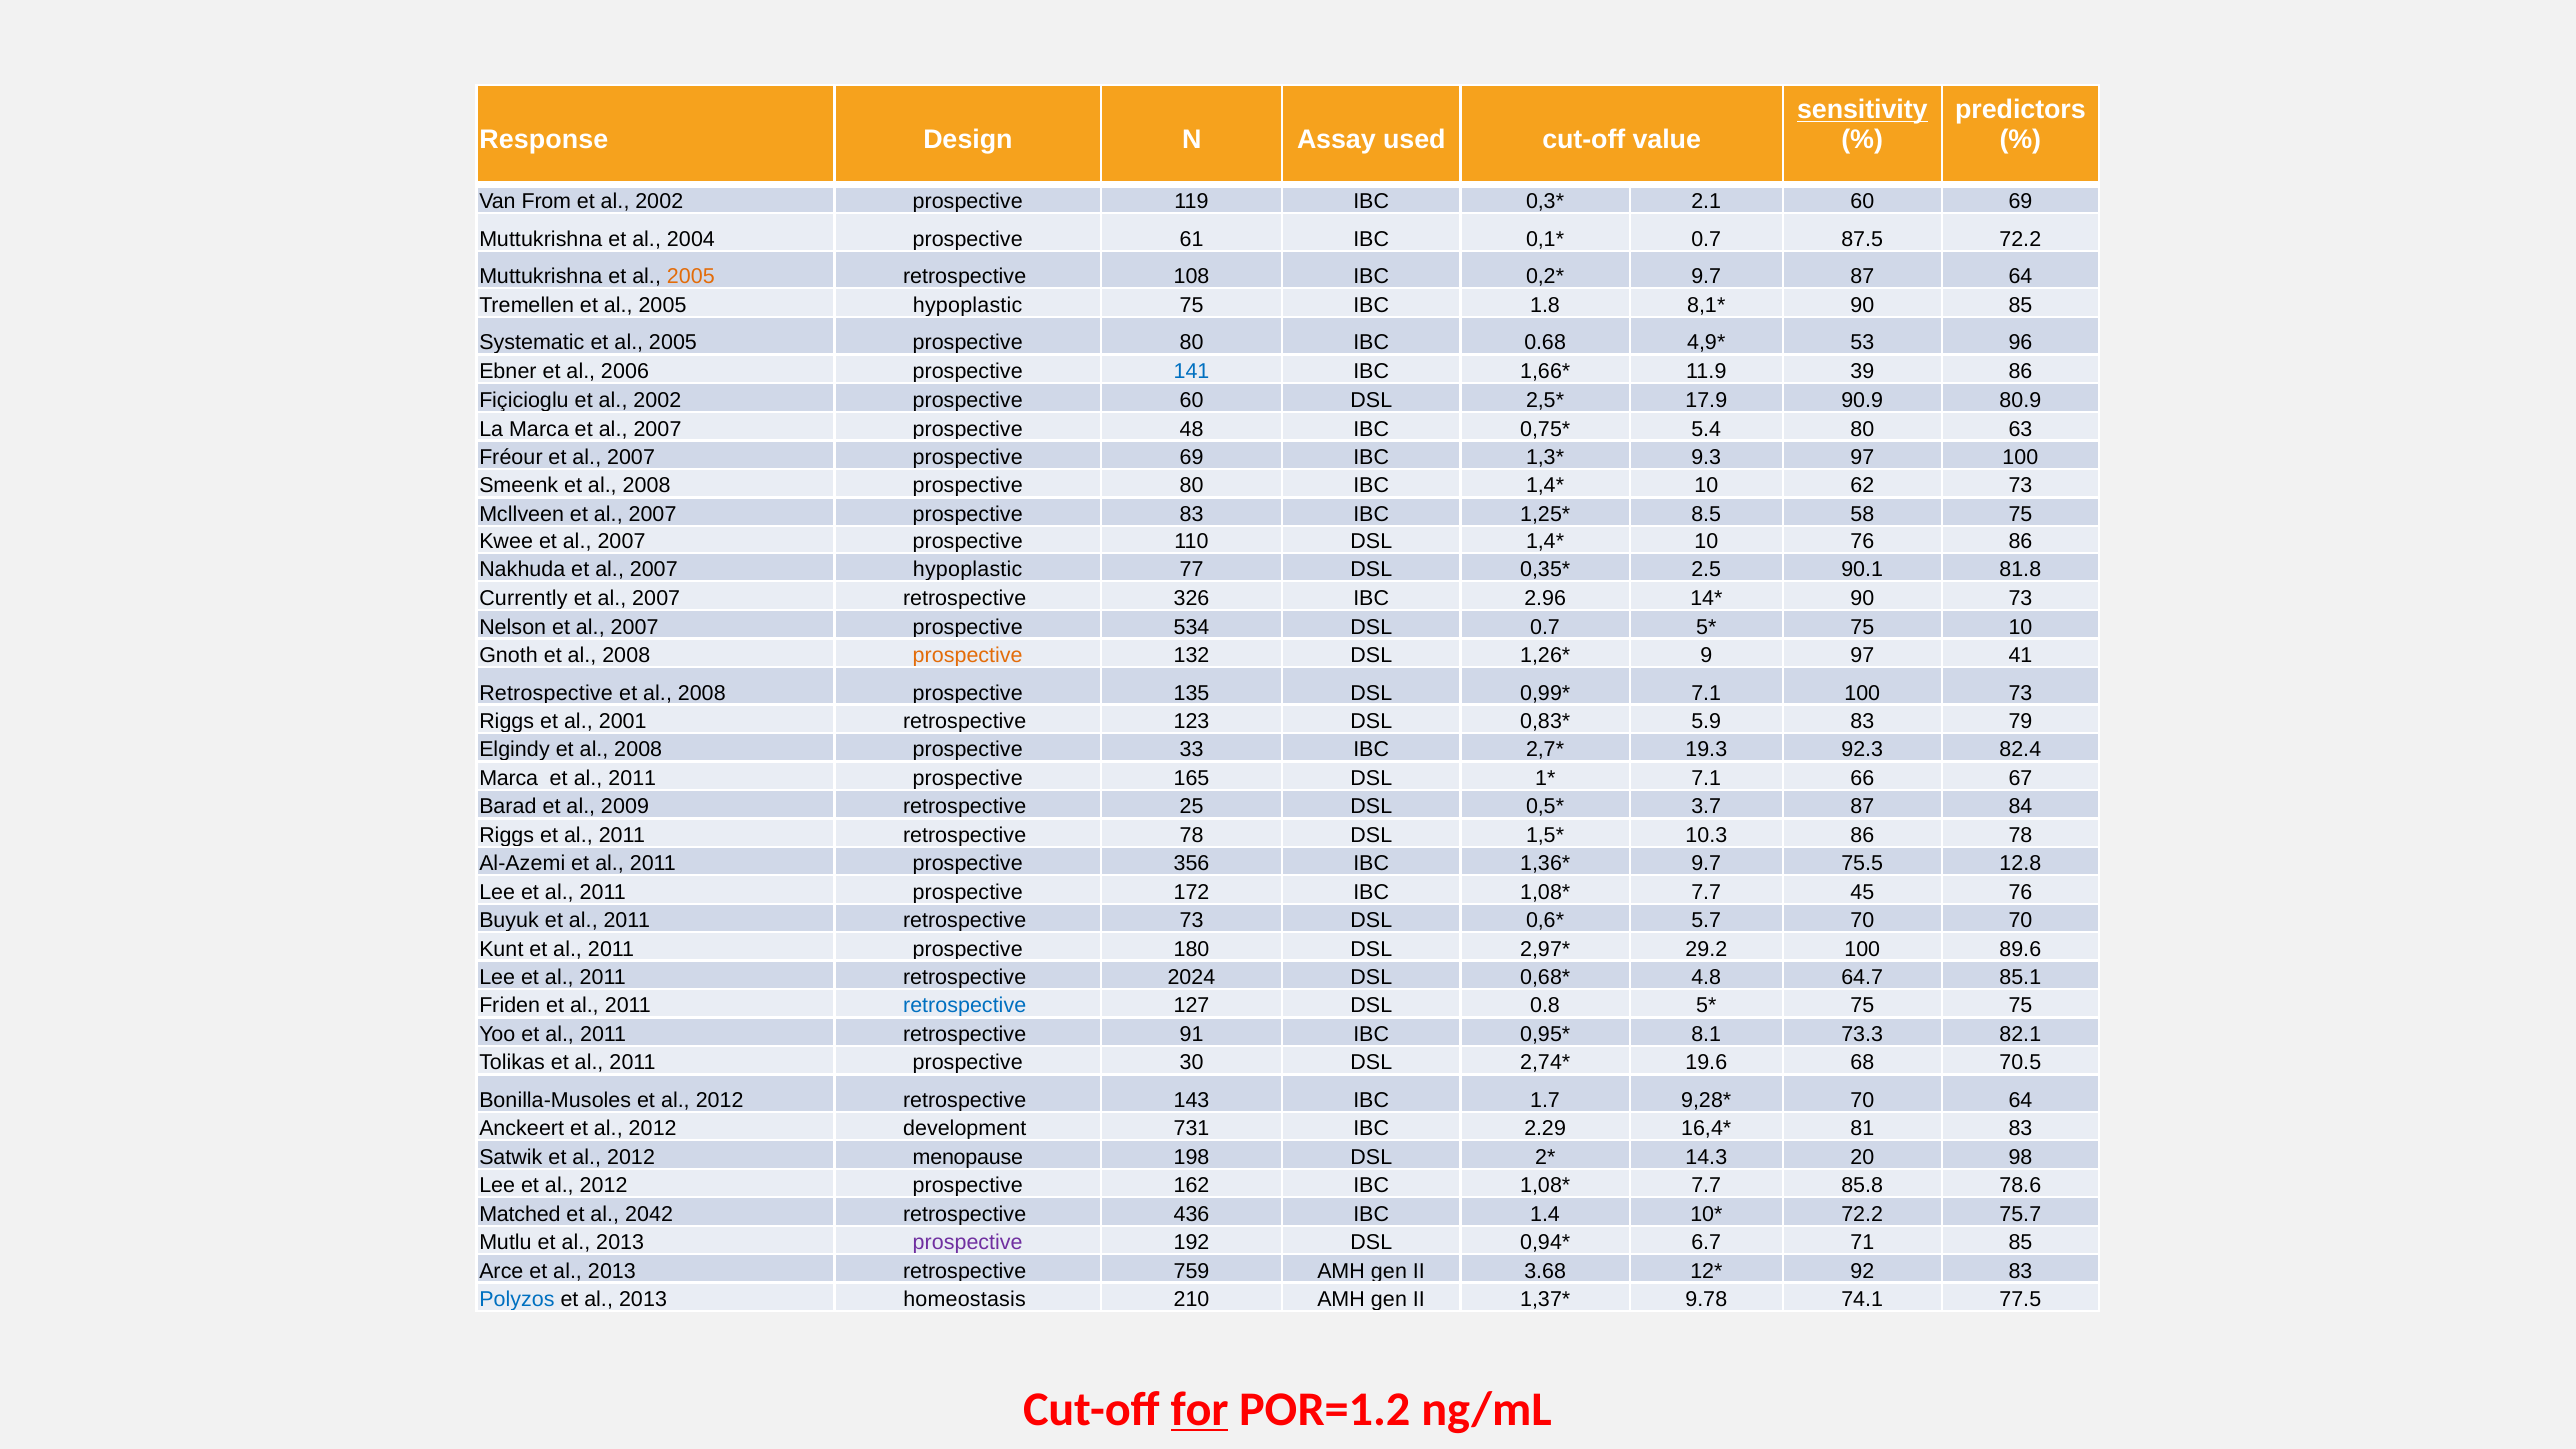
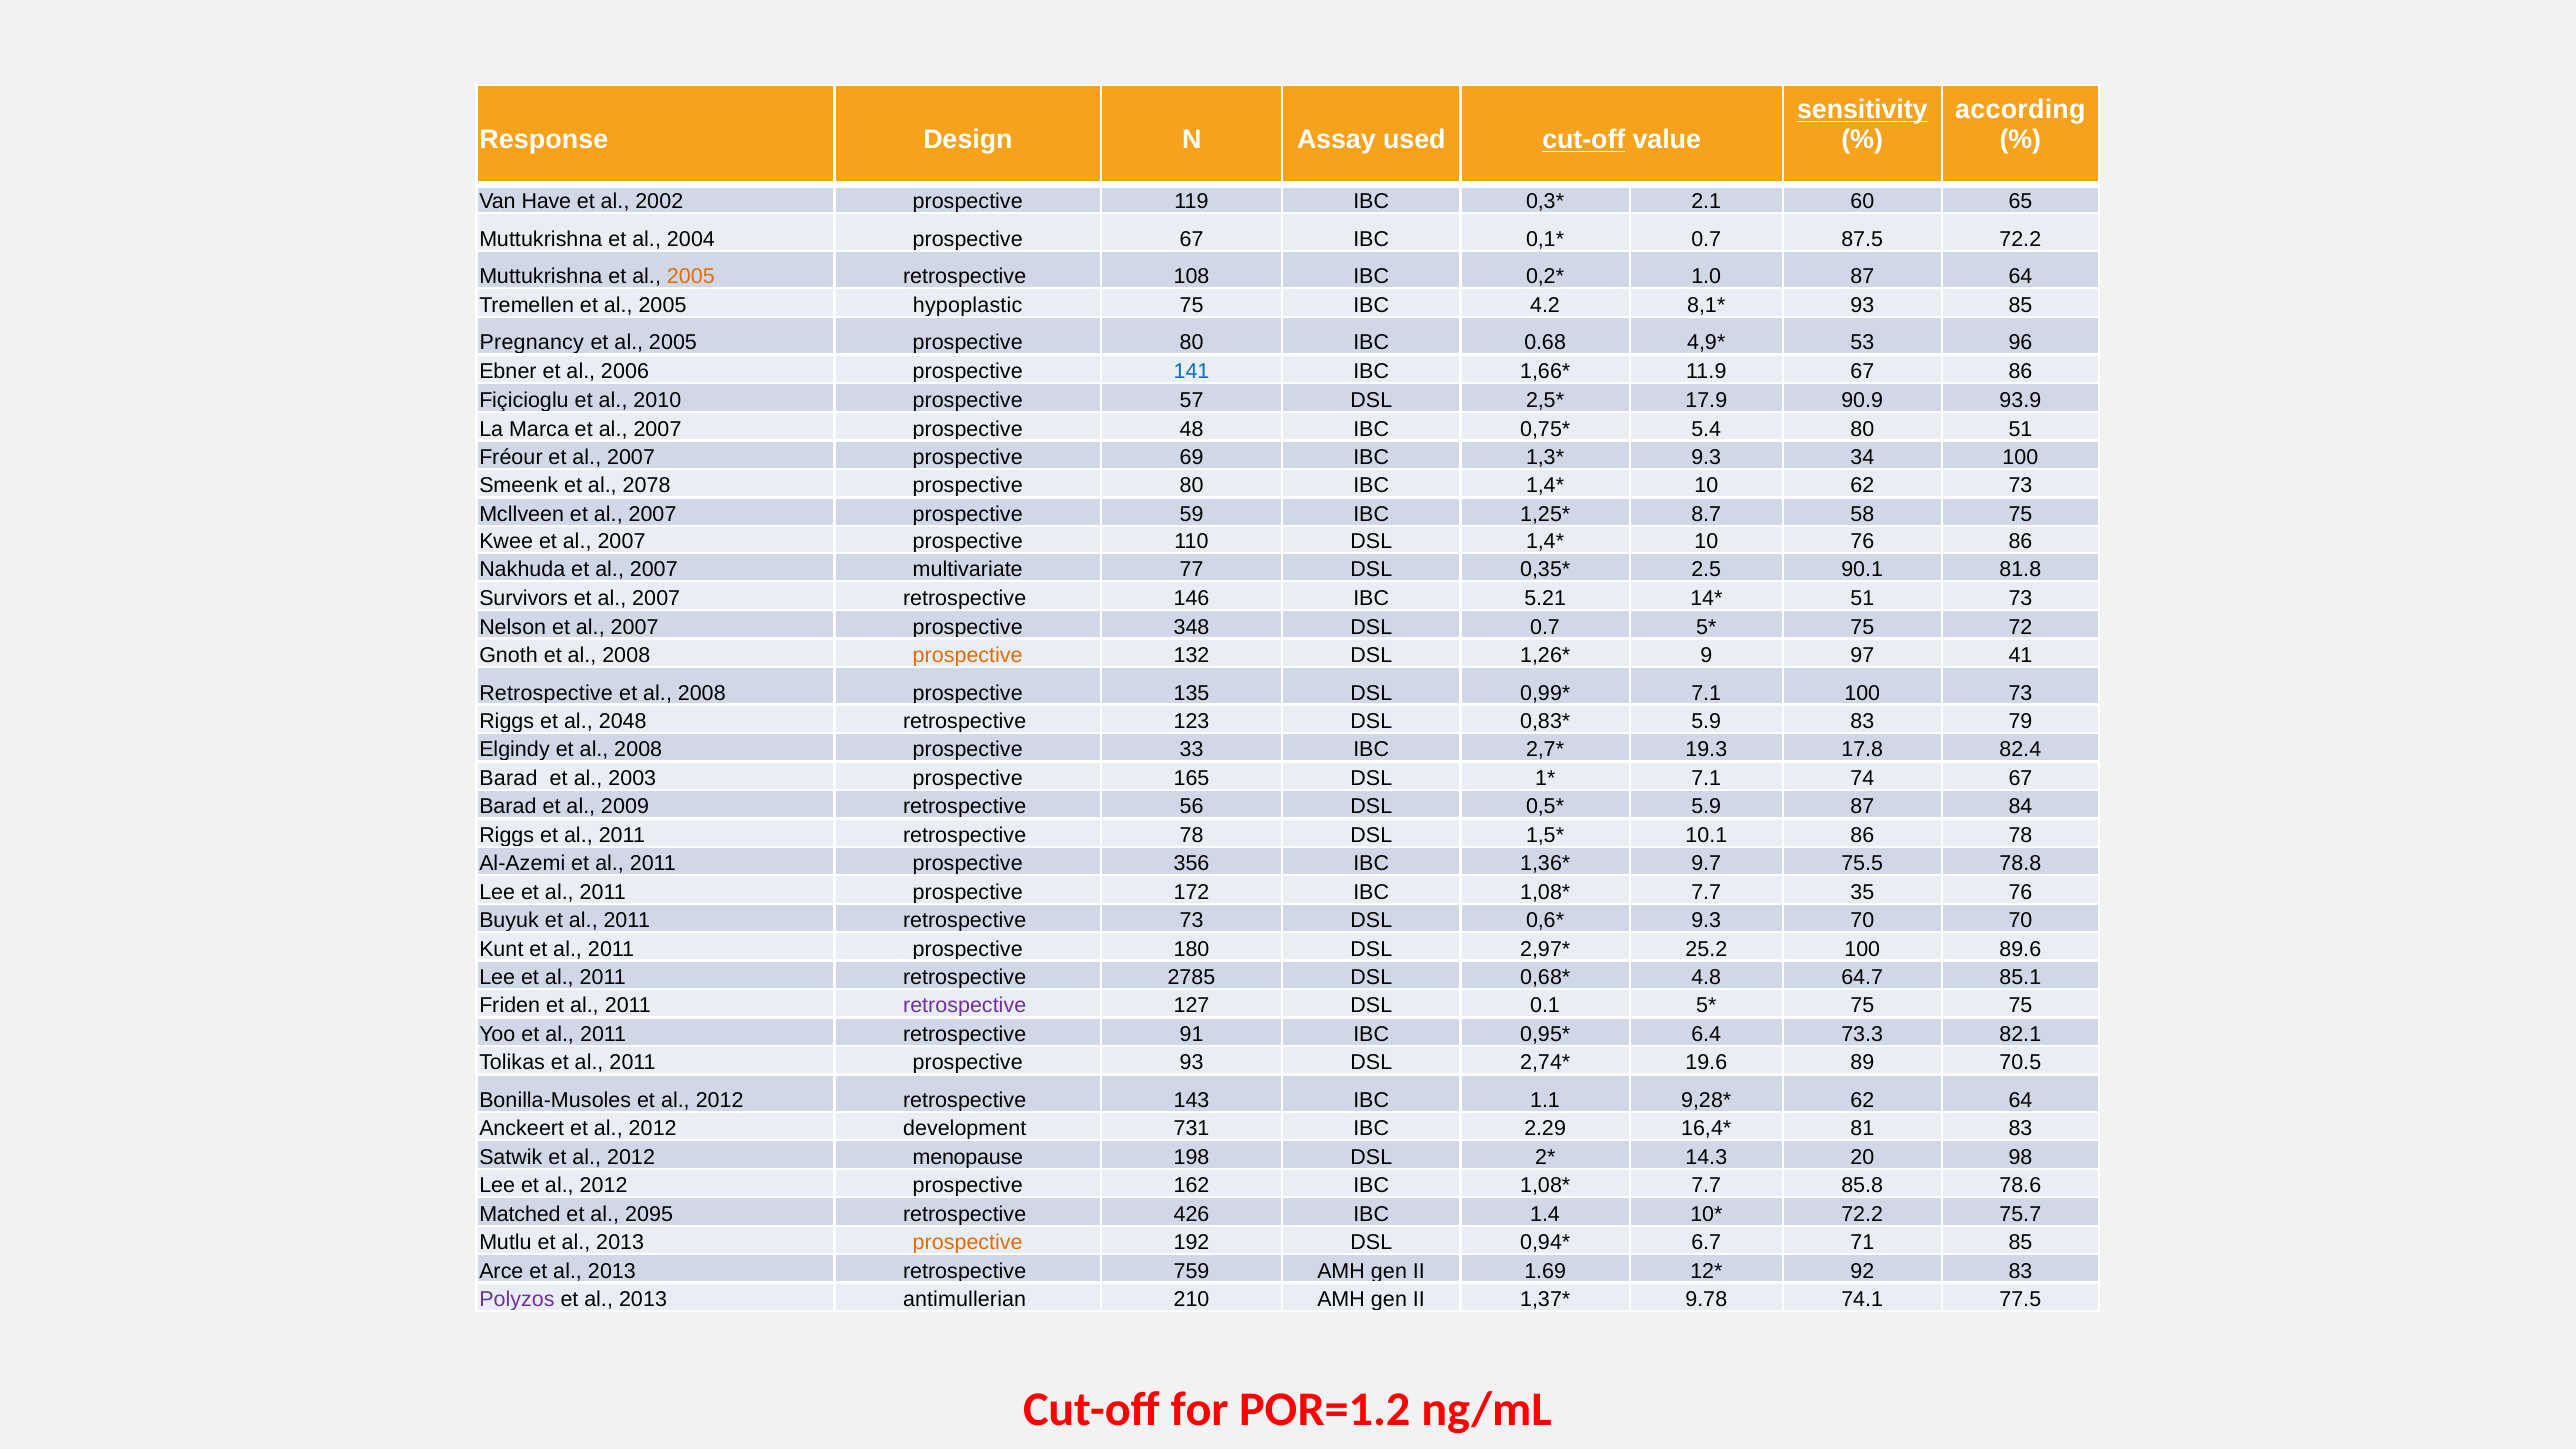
predictors: predictors -> according (2020, 110)
cut-off underline: none -> present (1584, 140)
From: From -> Have (546, 202)
60 69: 69 -> 65 (2020, 202)
prospective 61: 61 -> 67 (1192, 239)
9.7: 9.7 -> 1.0 (1706, 277)
1.8: 1.8 -> 4.2 (1545, 305)
90: 90 -> 93 (1862, 305)
Systematic: Systematic -> Pregnancy (532, 343)
11.9 39: 39 -> 67 (1862, 371)
Fiçicioglu et al 2002: 2002 -> 2010 (657, 400)
prospective 60: 60 -> 57 (1192, 400)
80.9: 80.9 -> 93.9 (2020, 400)
80 63: 63 -> 51 (2020, 429)
9.3 97: 97 -> 34 (1862, 457)
Smeenk et al 2008: 2008 -> 2078 (647, 486)
prospective 83: 83 -> 59 (1192, 514)
8.5: 8.5 -> 8.7 (1706, 514)
2007 hypoplastic: hypoplastic -> multivariate (968, 570)
Currently: Currently -> Survivors (524, 599)
326: 326 -> 146 (1192, 599)
2.96: 2.96 -> 5.21 (1545, 599)
90: 90 -> 51 (1862, 599)
534: 534 -> 348 (1192, 627)
75 10: 10 -> 72 (2020, 627)
2001: 2001 -> 2048 (623, 721)
92.3: 92.3 -> 17.8 (1862, 750)
Marca: Marca -> Barad (508, 778)
2011: 2011 -> 2003 (632, 778)
66: 66 -> 74 (1862, 778)
25: 25 -> 56 (1192, 807)
3.7: 3.7 -> 5.9 (1706, 807)
10.3: 10.3 -> 10.1 (1706, 835)
12.8: 12.8 -> 78.8 (2020, 864)
45: 45 -> 35 (1862, 892)
5.7: 5.7 -> 9.3 (1706, 921)
29.2: 29.2 -> 25.2 (1706, 949)
2024: 2024 -> 2785 (1191, 977)
retrospective colour: blue -> purple (965, 1006)
0.8: 0.8 -> 0.1 (1545, 1006)
8.1: 8.1 -> 6.4 (1706, 1034)
prospective 30: 30 -> 93 (1192, 1063)
68: 68 -> 89 (1862, 1063)
1.7: 1.7 -> 1.1 (1545, 1100)
70: 70 -> 62 (1862, 1100)
2042: 2042 -> 2095 (649, 1214)
436: 436 -> 426 (1192, 1214)
prospective colour: purple -> orange (968, 1242)
3.68: 3.68 -> 1.69 (1545, 1271)
Polyzos colour: blue -> purple (517, 1299)
homeostasis: homeostasis -> antimullerian (965, 1299)
for underline: present -> none (1199, 1409)
